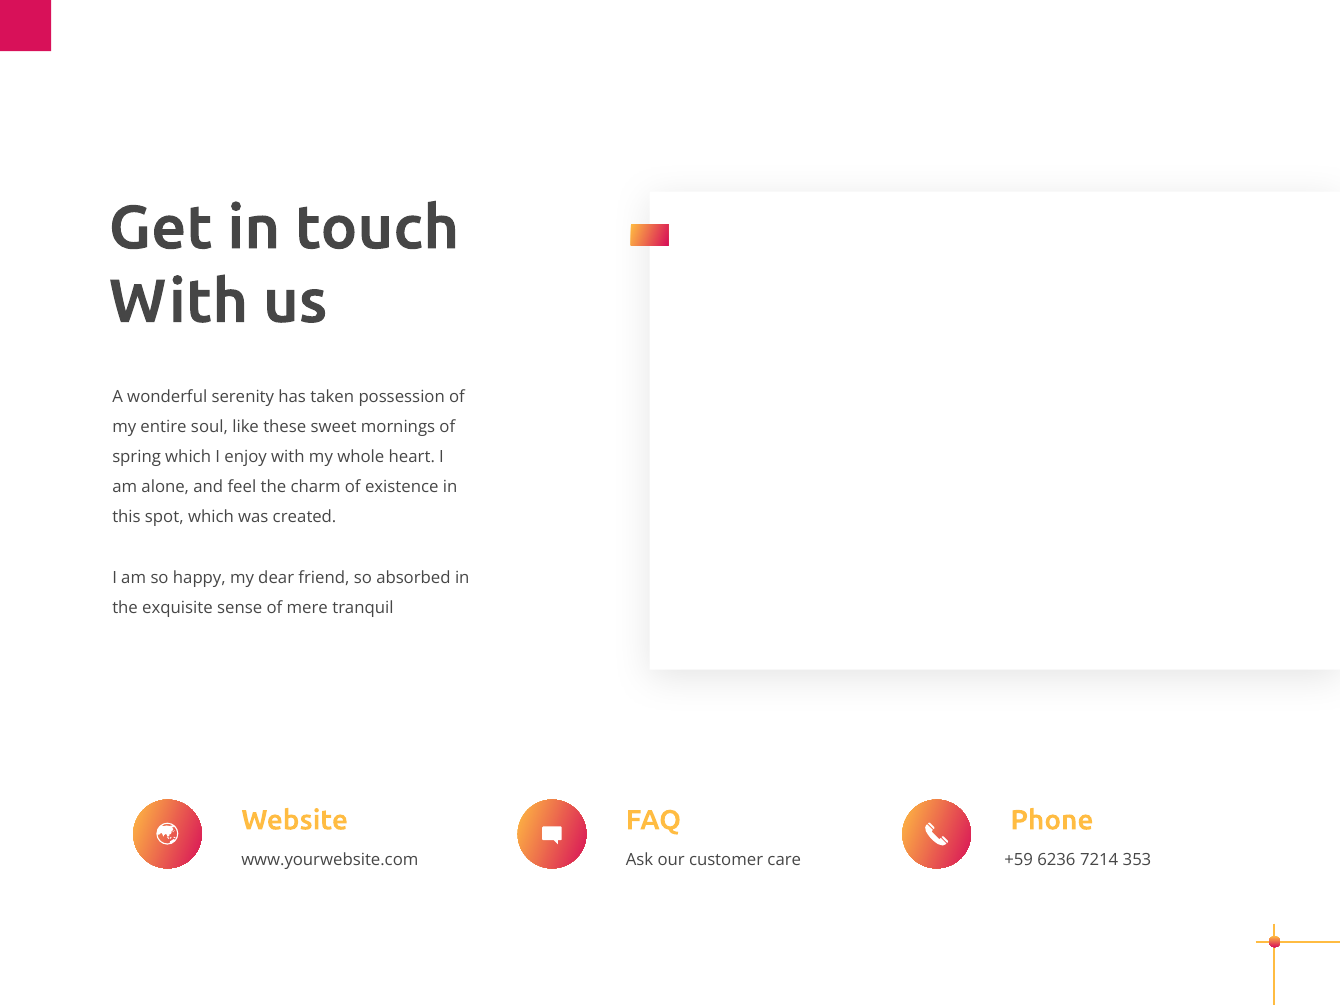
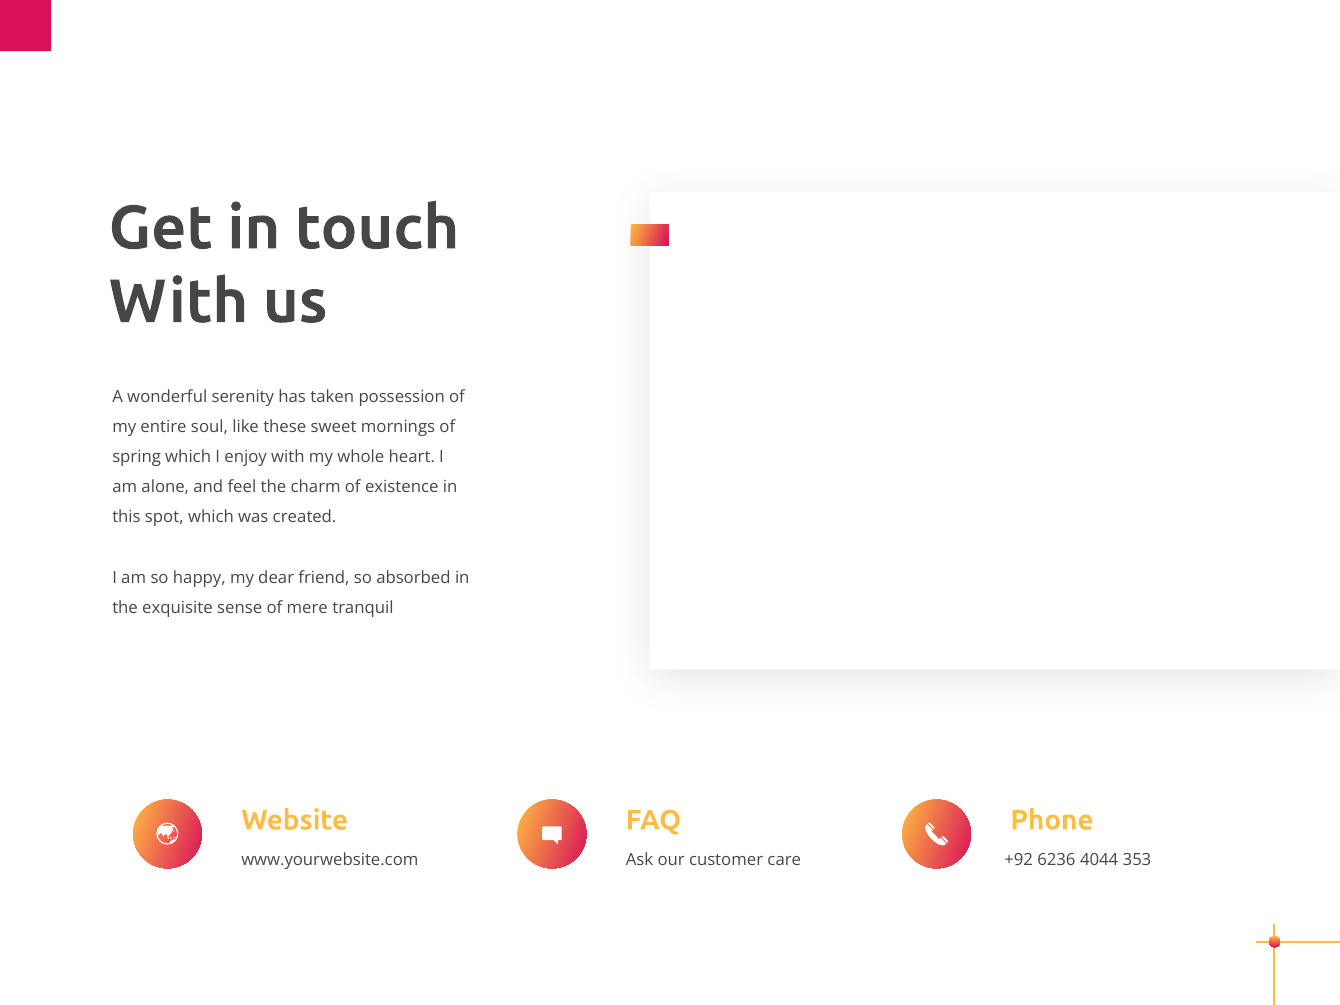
+59: +59 -> +92 (1019, 860)
7214: 7214 -> 4044 (1099, 860)
